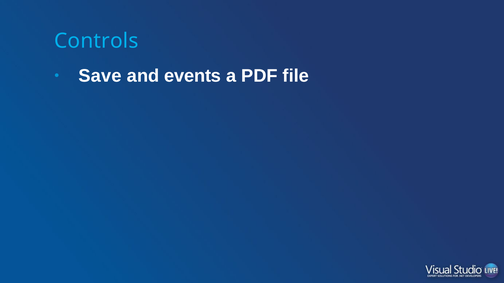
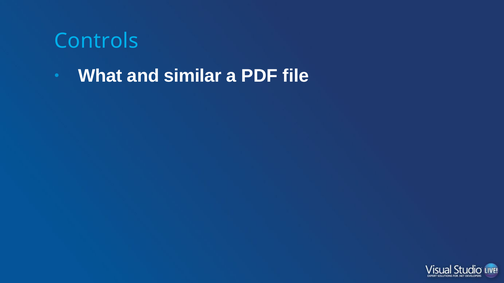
Save: Save -> What (100, 76)
events: events -> similar (193, 76)
